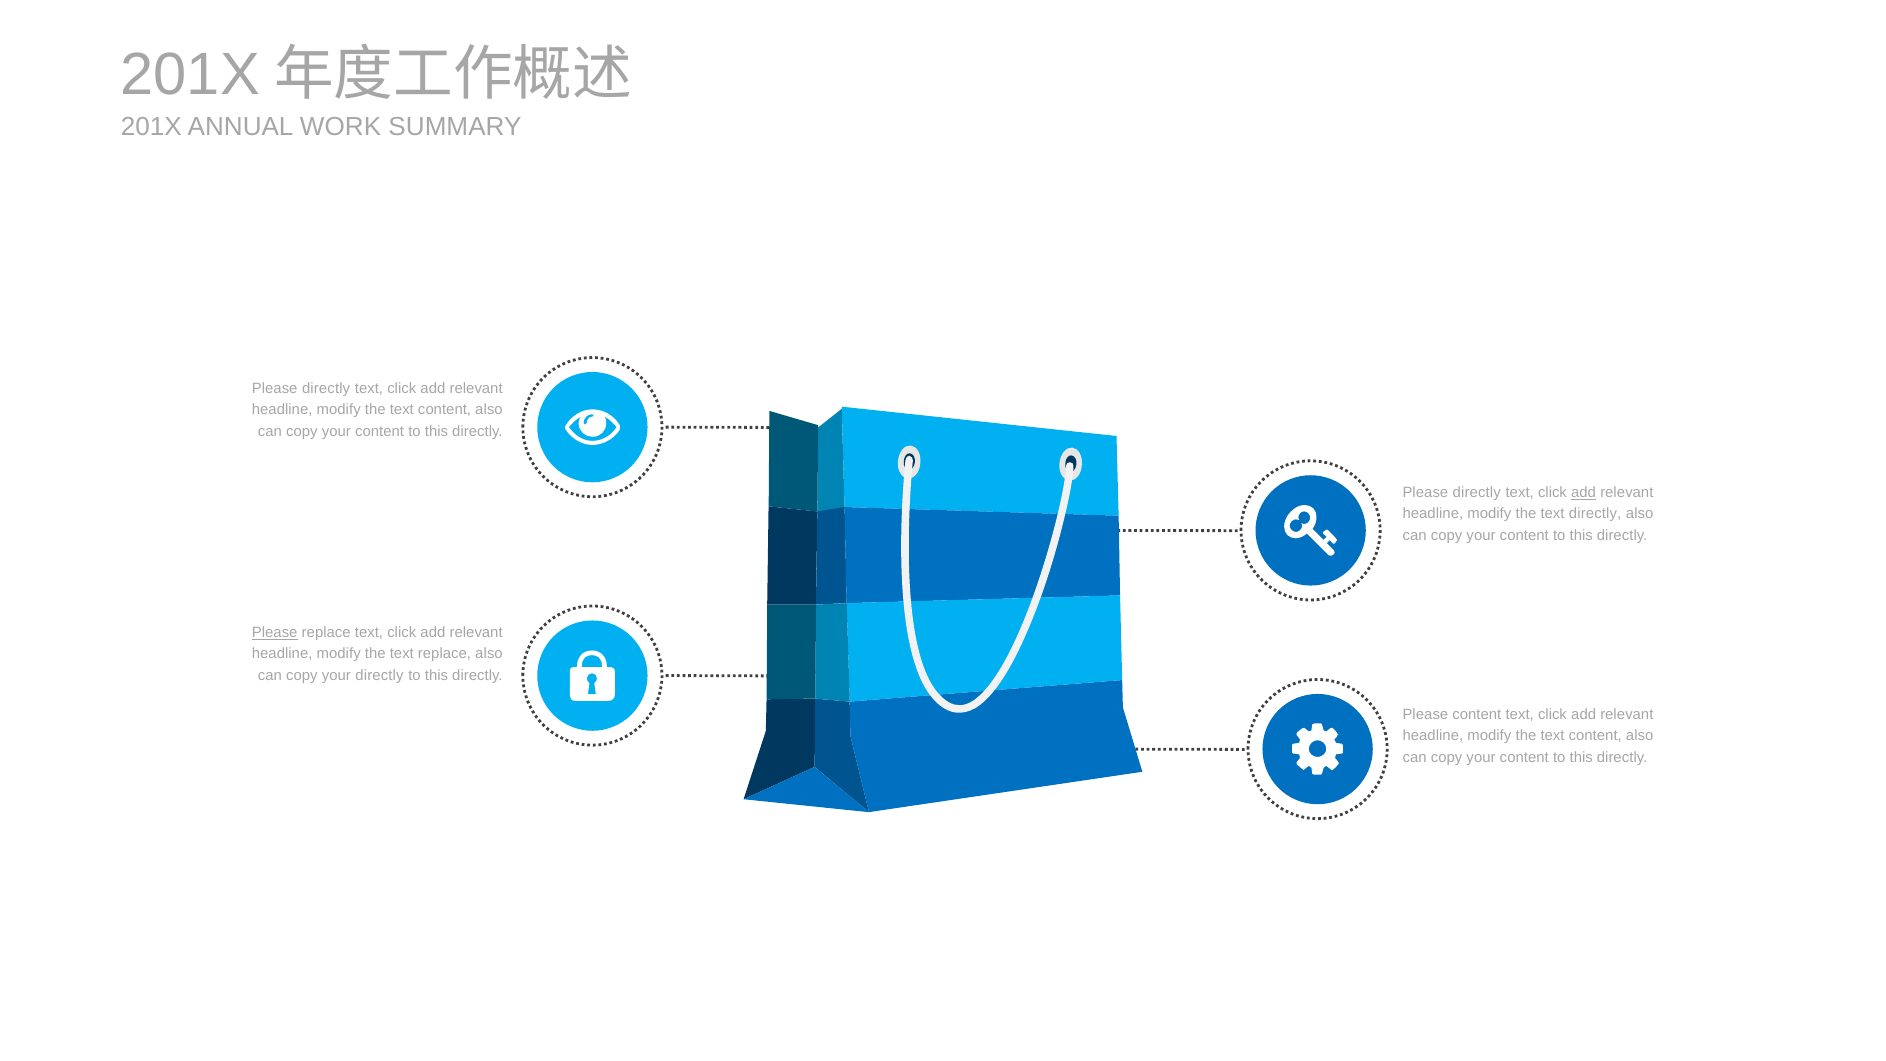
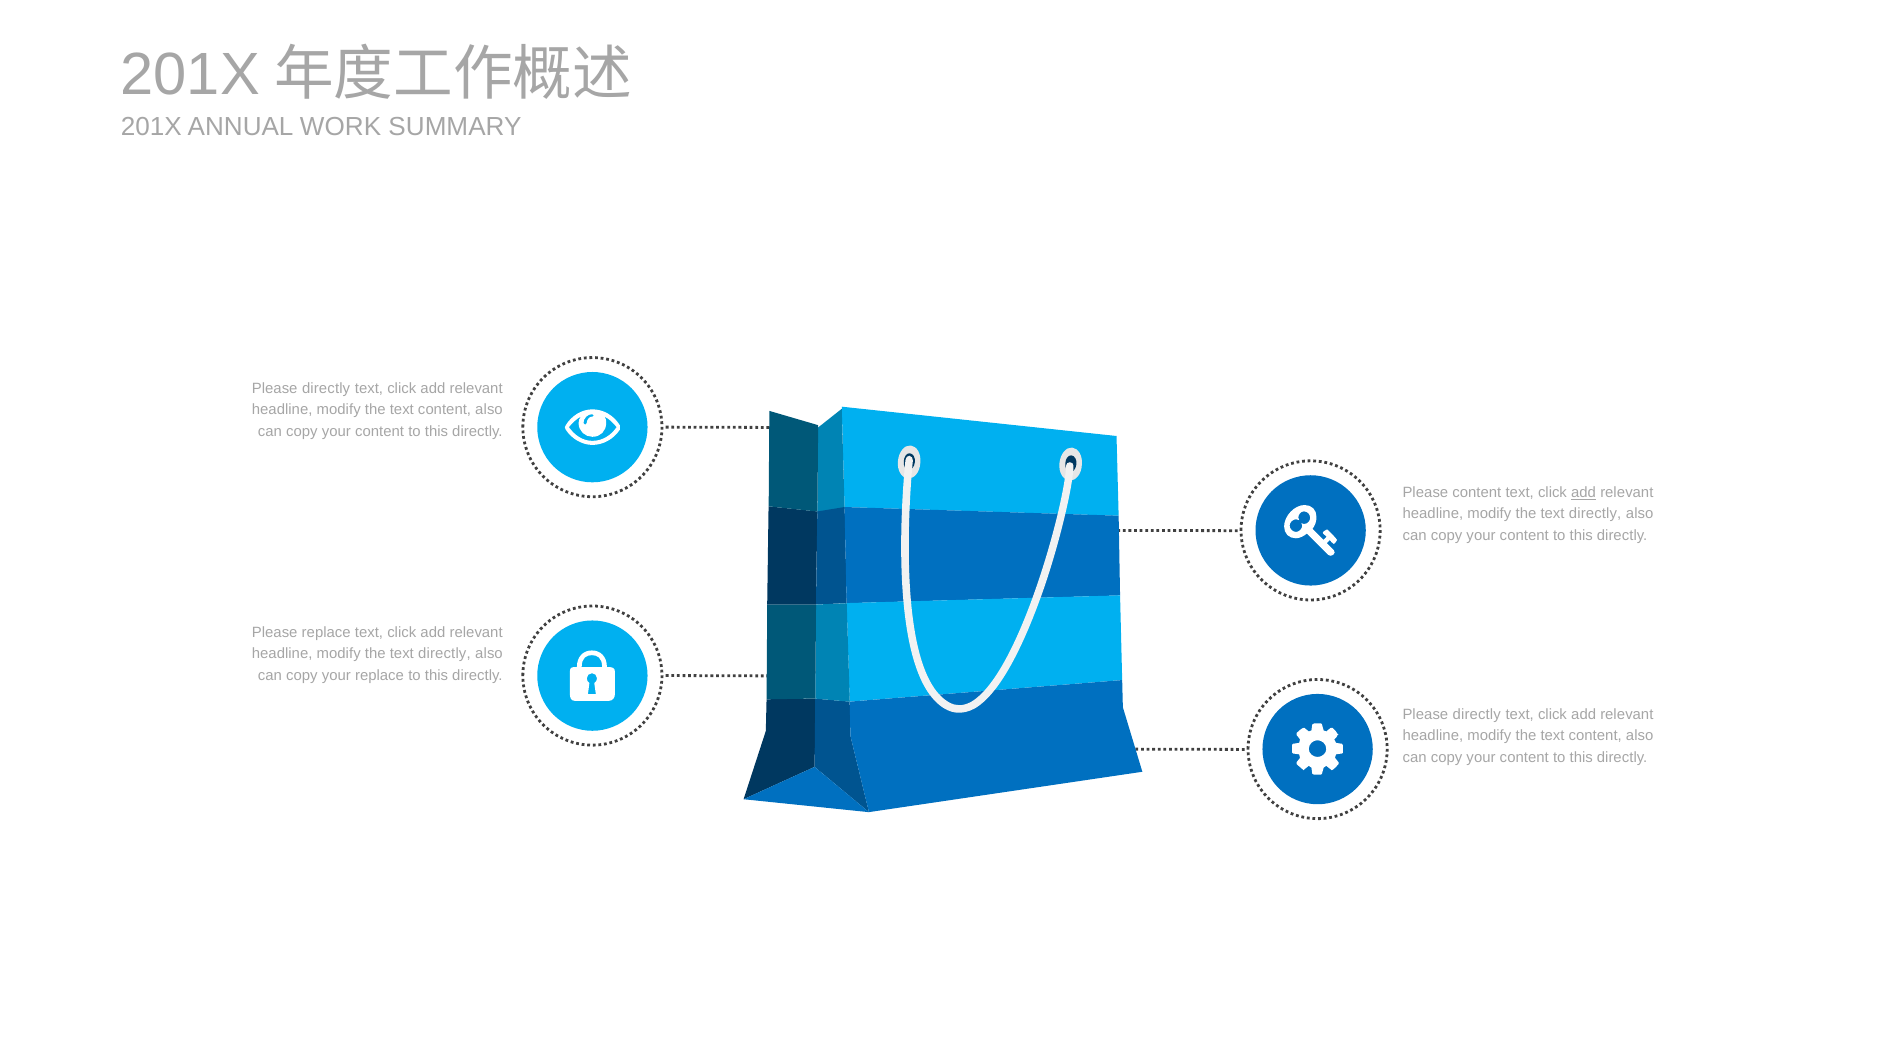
directly: directly -> content (1477, 493)
Please underline: present -> none (275, 632)
replace: replace -> directly (444, 654)
your directly: directly -> replace (380, 675)
content: content -> directly (1477, 715)
